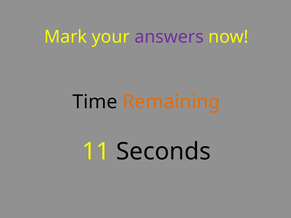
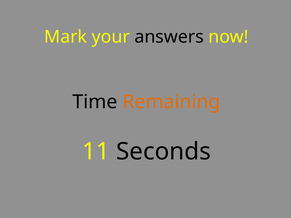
answers colour: purple -> black (169, 37)
